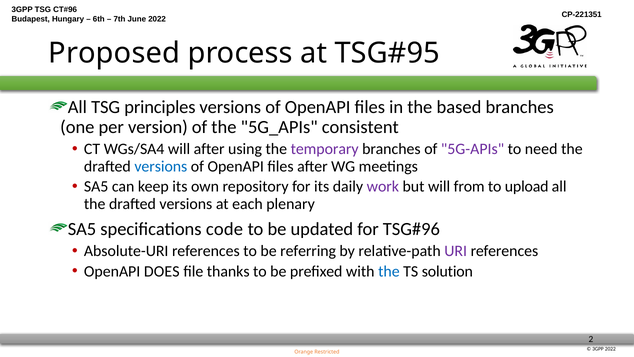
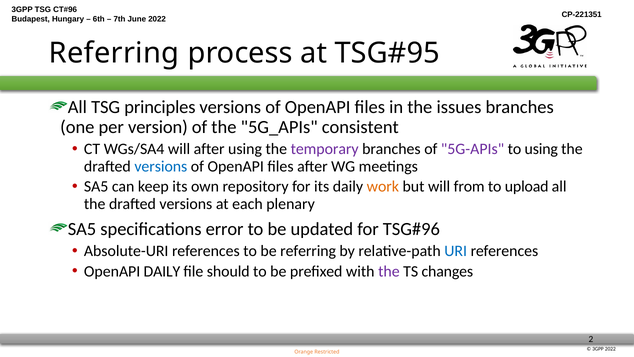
Proposed: Proposed -> Referring (114, 53)
based: based -> issues (459, 107)
to need: need -> using (541, 149)
work colour: purple -> orange (383, 187)
code: code -> error (225, 229)
URI colour: purple -> blue (456, 251)
OpenAPI DOES: DOES -> DAILY (162, 271)
thanks: thanks -> should (228, 271)
the colour: blue -> purple (389, 271)
solution: solution -> changes (447, 271)
